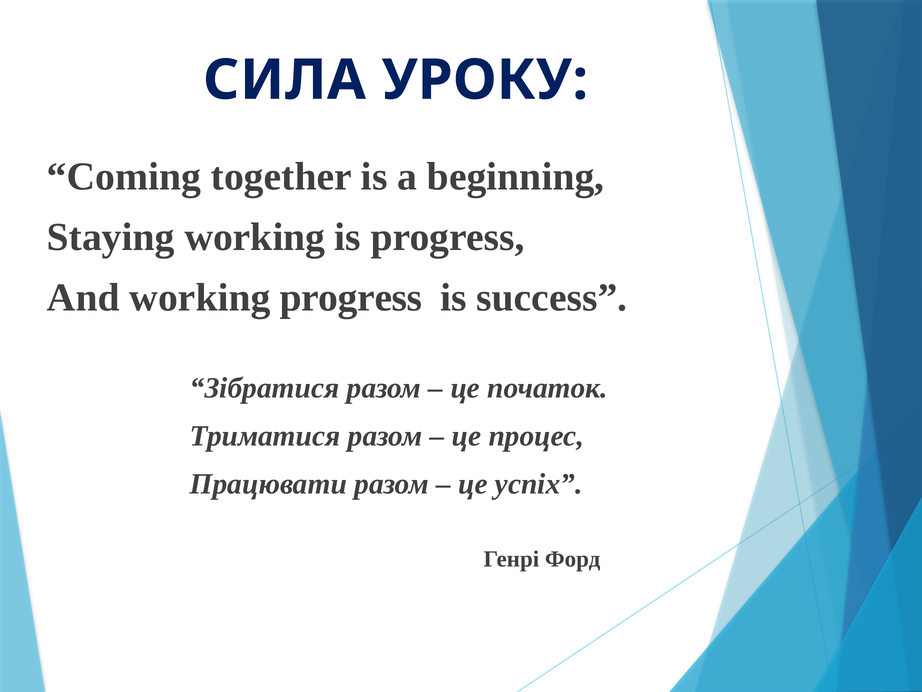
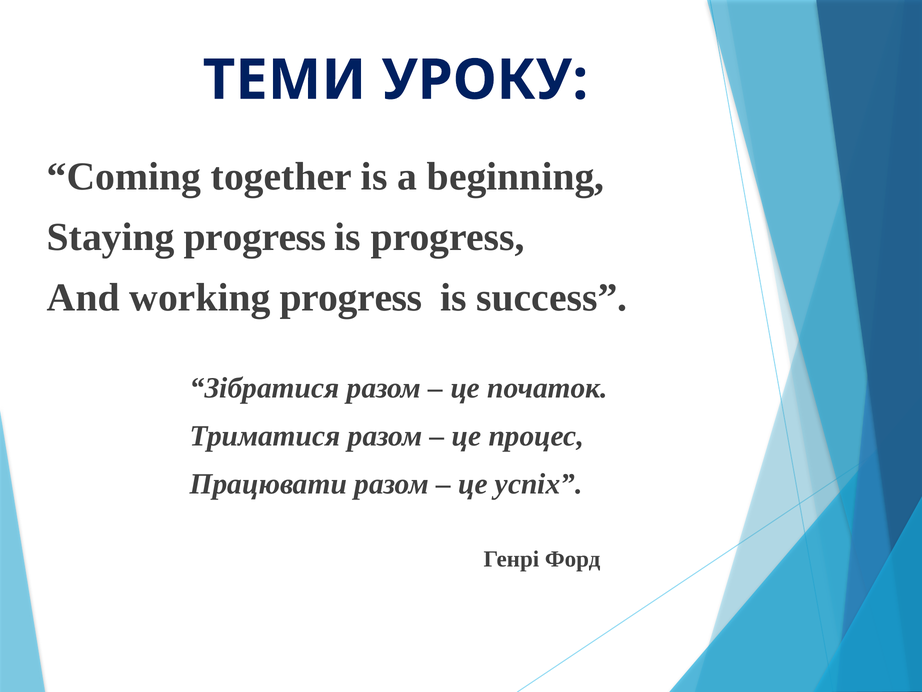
СИЛА: СИЛА -> ТЕМИ (284, 80)
Staying working: working -> progress (255, 237)
